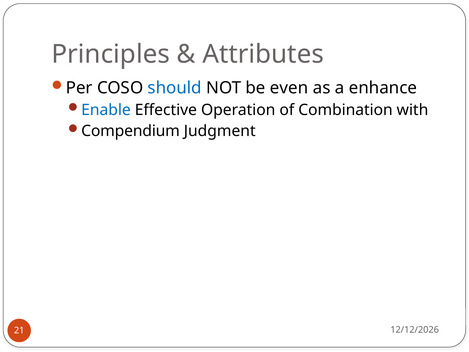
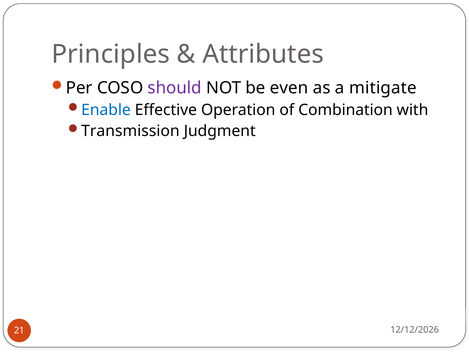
should colour: blue -> purple (175, 88)
enhance: enhance -> mitigate (383, 88)
Compendium: Compendium -> Transmission (130, 131)
